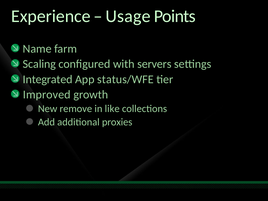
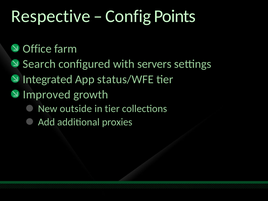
Experience: Experience -> Respective (51, 16)
Usage: Usage -> Config (128, 16)
Name: Name -> Office (37, 49)
Scaling: Scaling -> Search (39, 64)
remove: remove -> outside (76, 109)
in like: like -> tier (112, 109)
